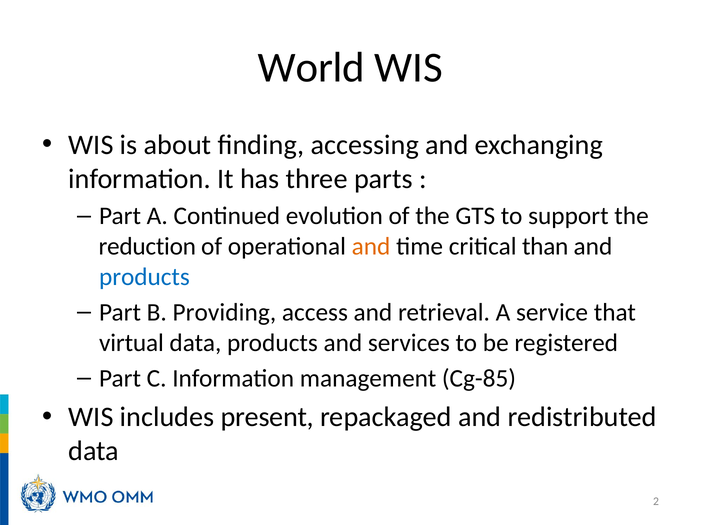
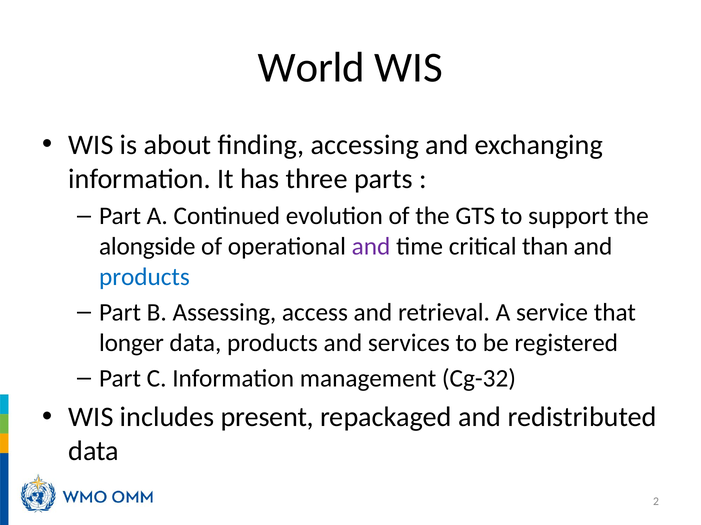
reduction: reduction -> alongside (147, 247)
and colour: orange -> purple (371, 247)
Providing: Providing -> Assessing (224, 313)
virtual: virtual -> longer (131, 343)
Cg-85: Cg-85 -> Cg-32 (479, 379)
